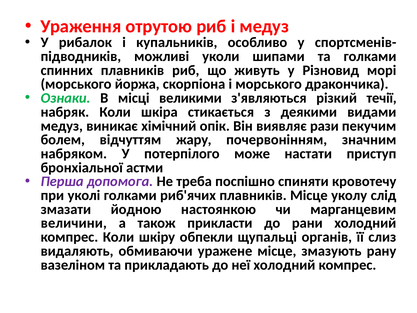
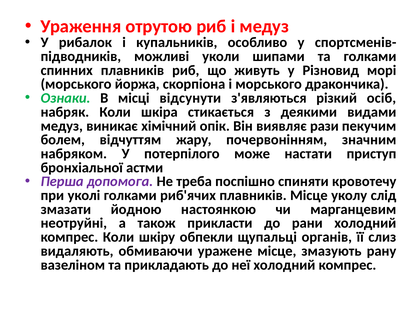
великими: великими -> відсунути (190, 98)
течії: течії -> осіб (381, 98)
величини: величини -> неотруйні (74, 223)
